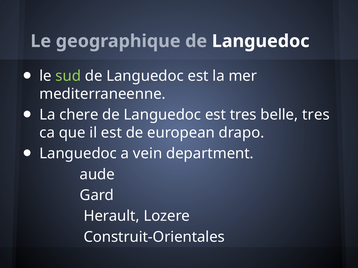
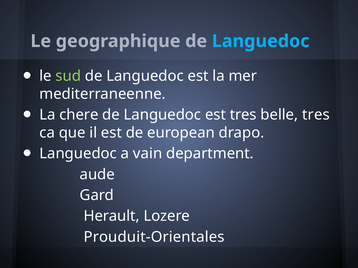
Languedoc colour: white -> light blue (261, 41)
vein: vein -> vain (148, 154)
Construit-Orientales: Construit-Orientales -> Prouduit-Orientales (154, 237)
